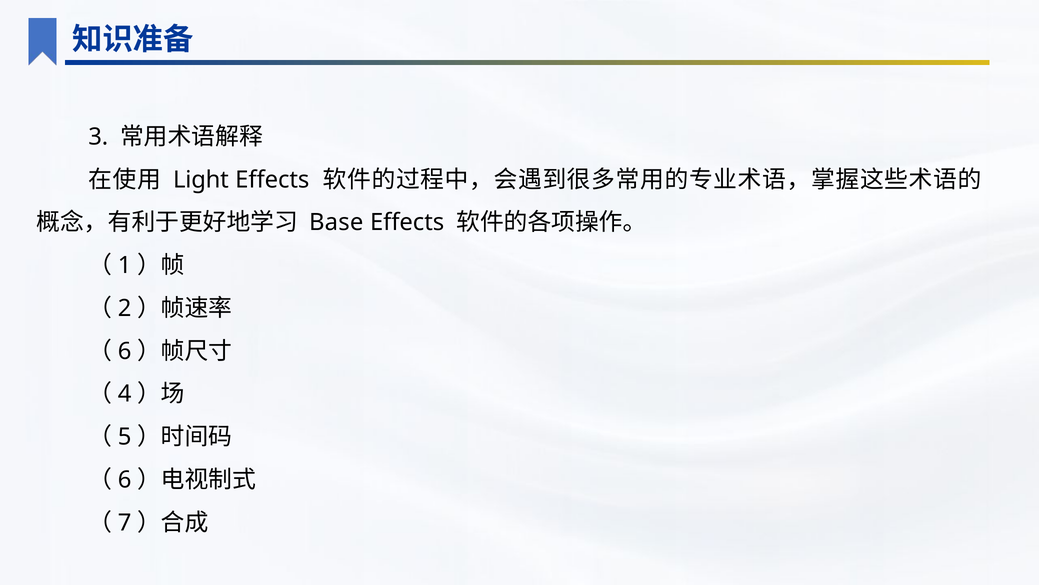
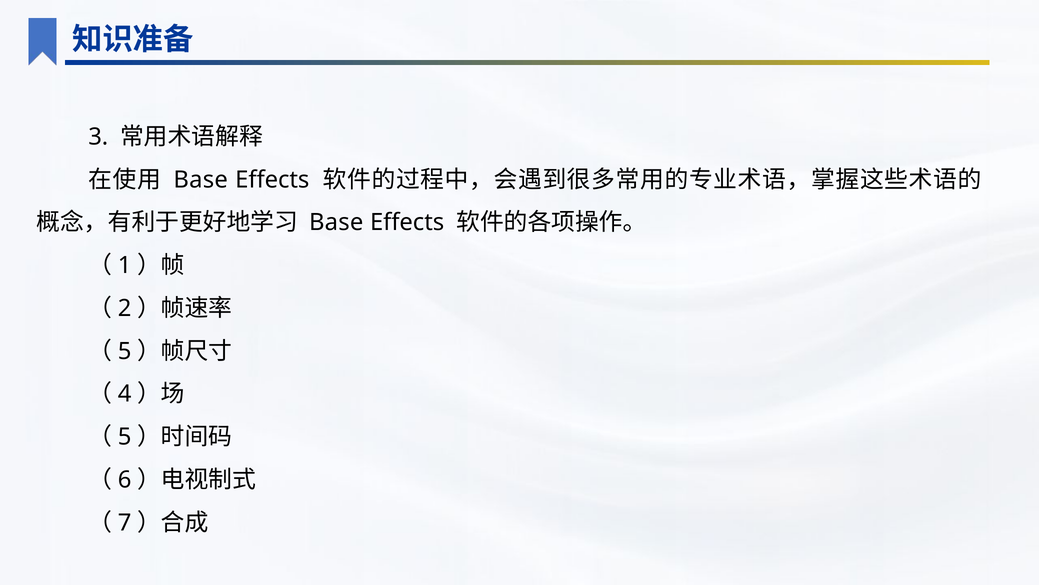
Light: Light -> Base (201, 180)
6: 6 -> 5 (125, 351)
